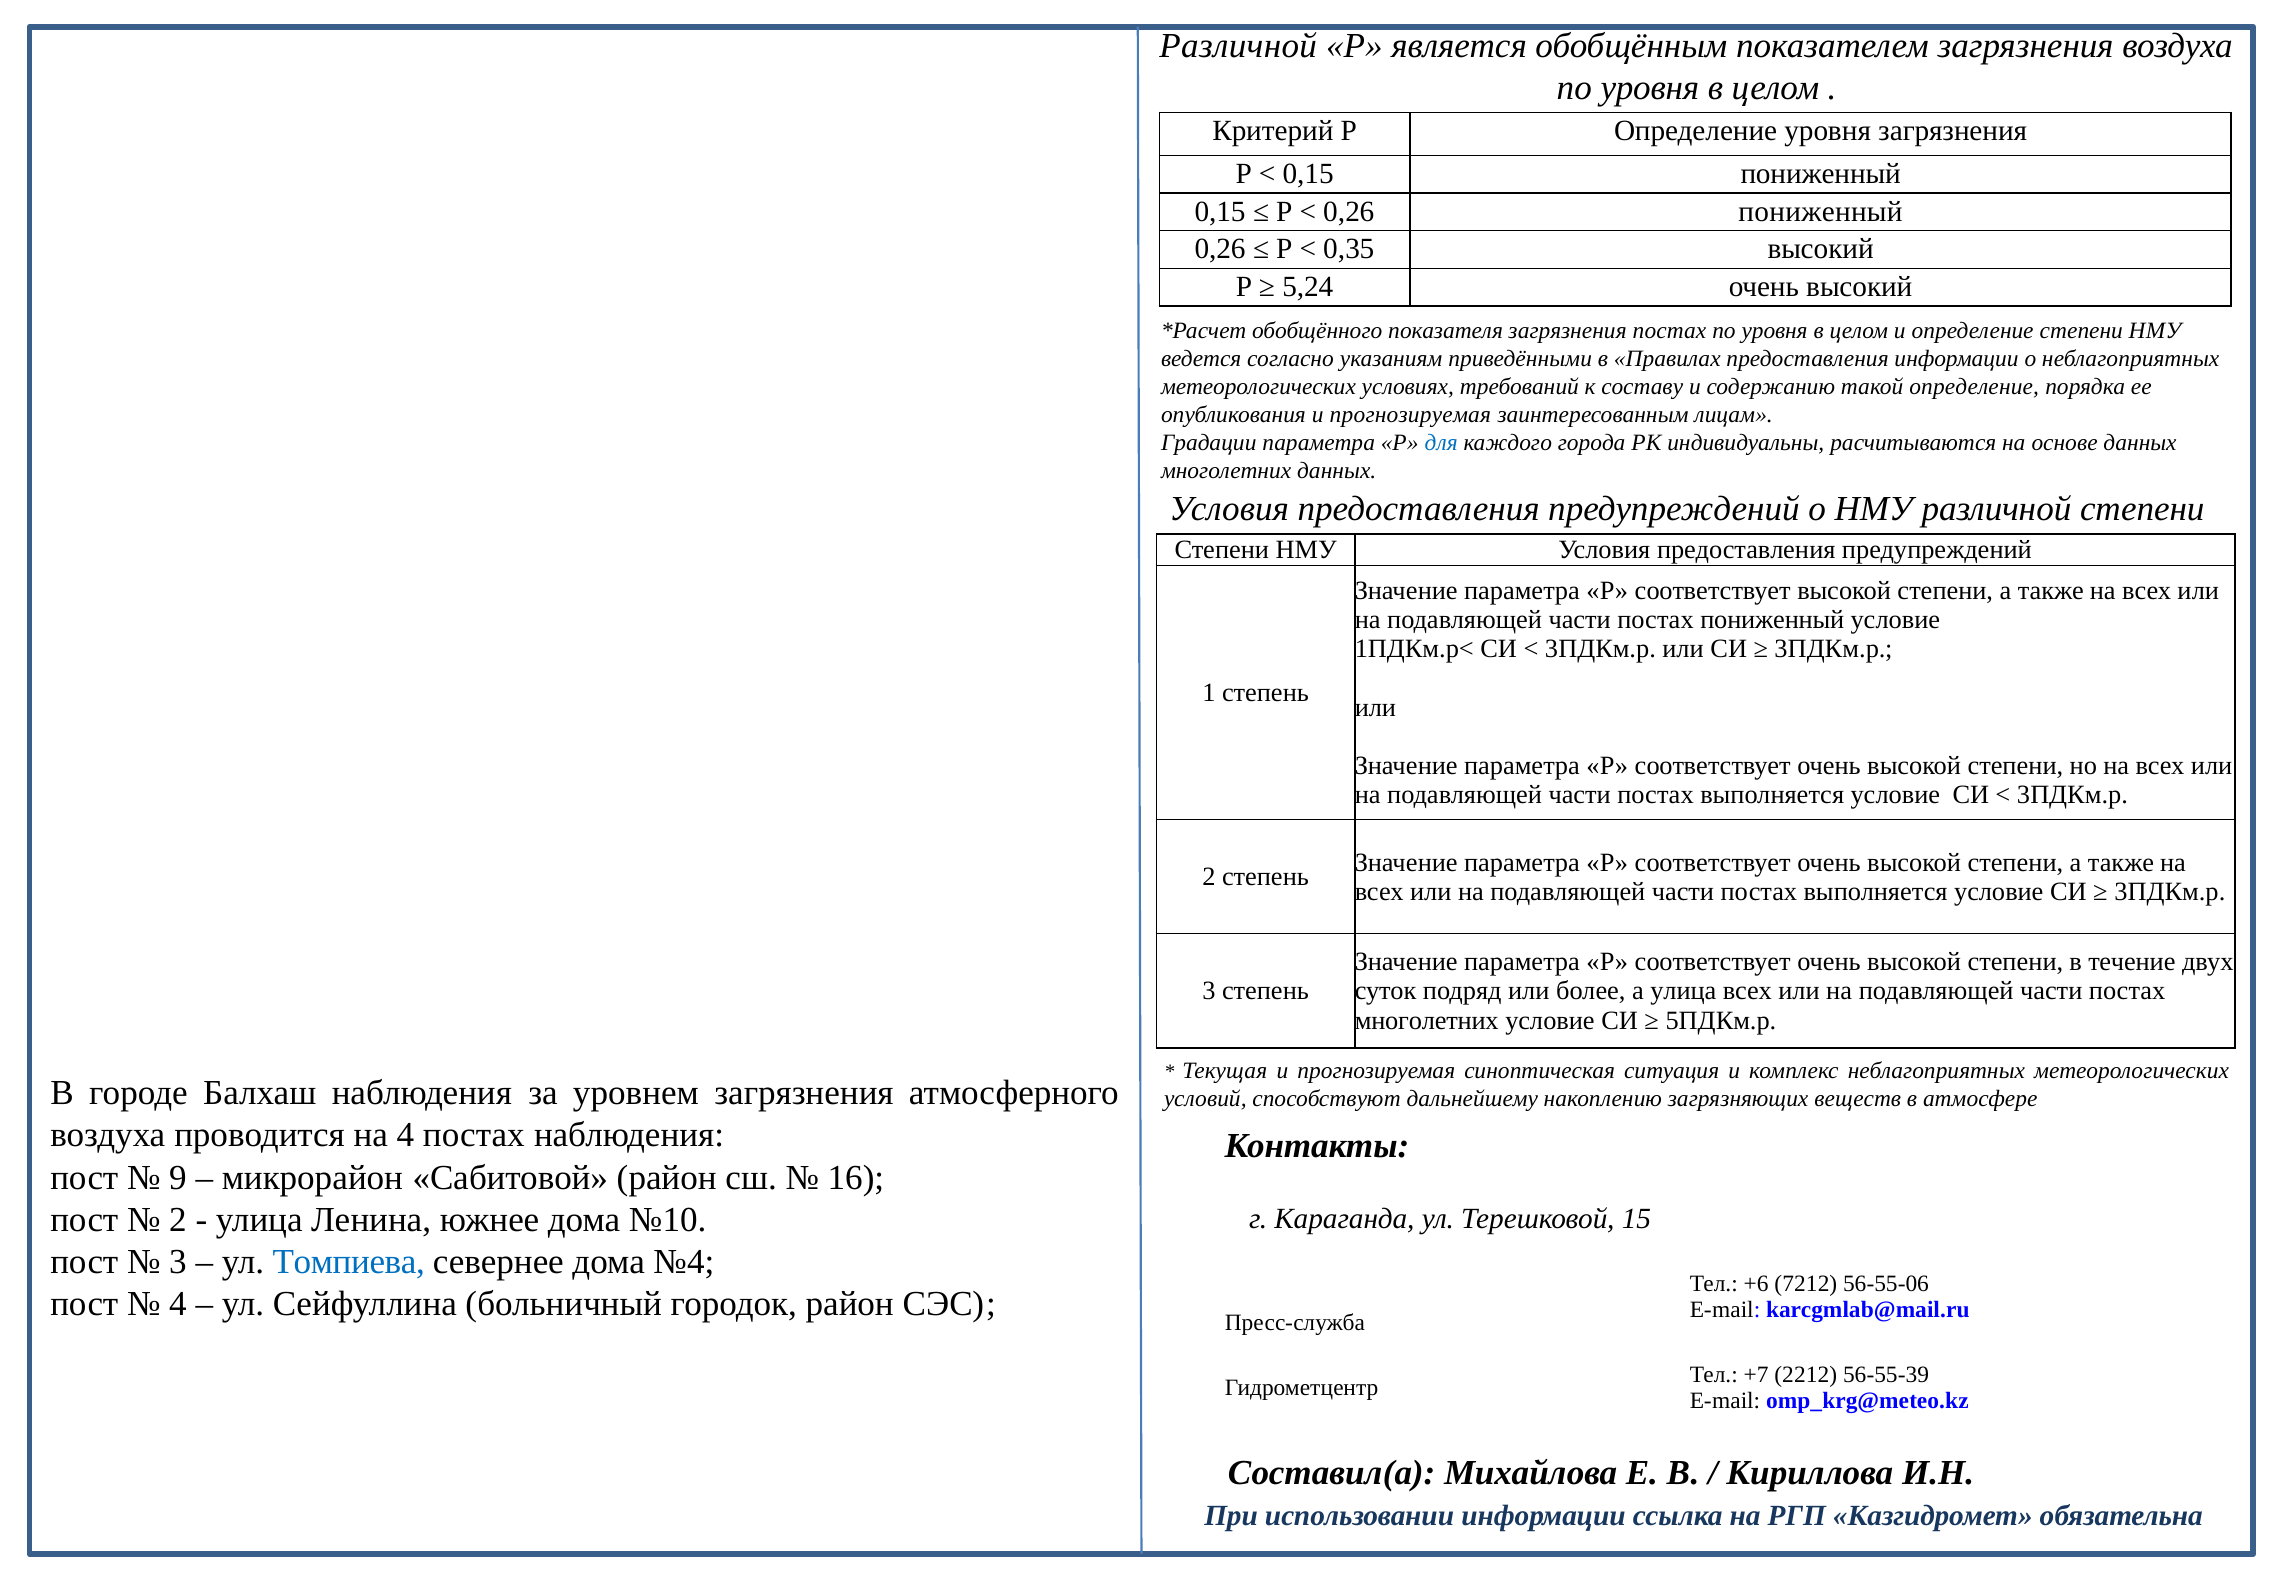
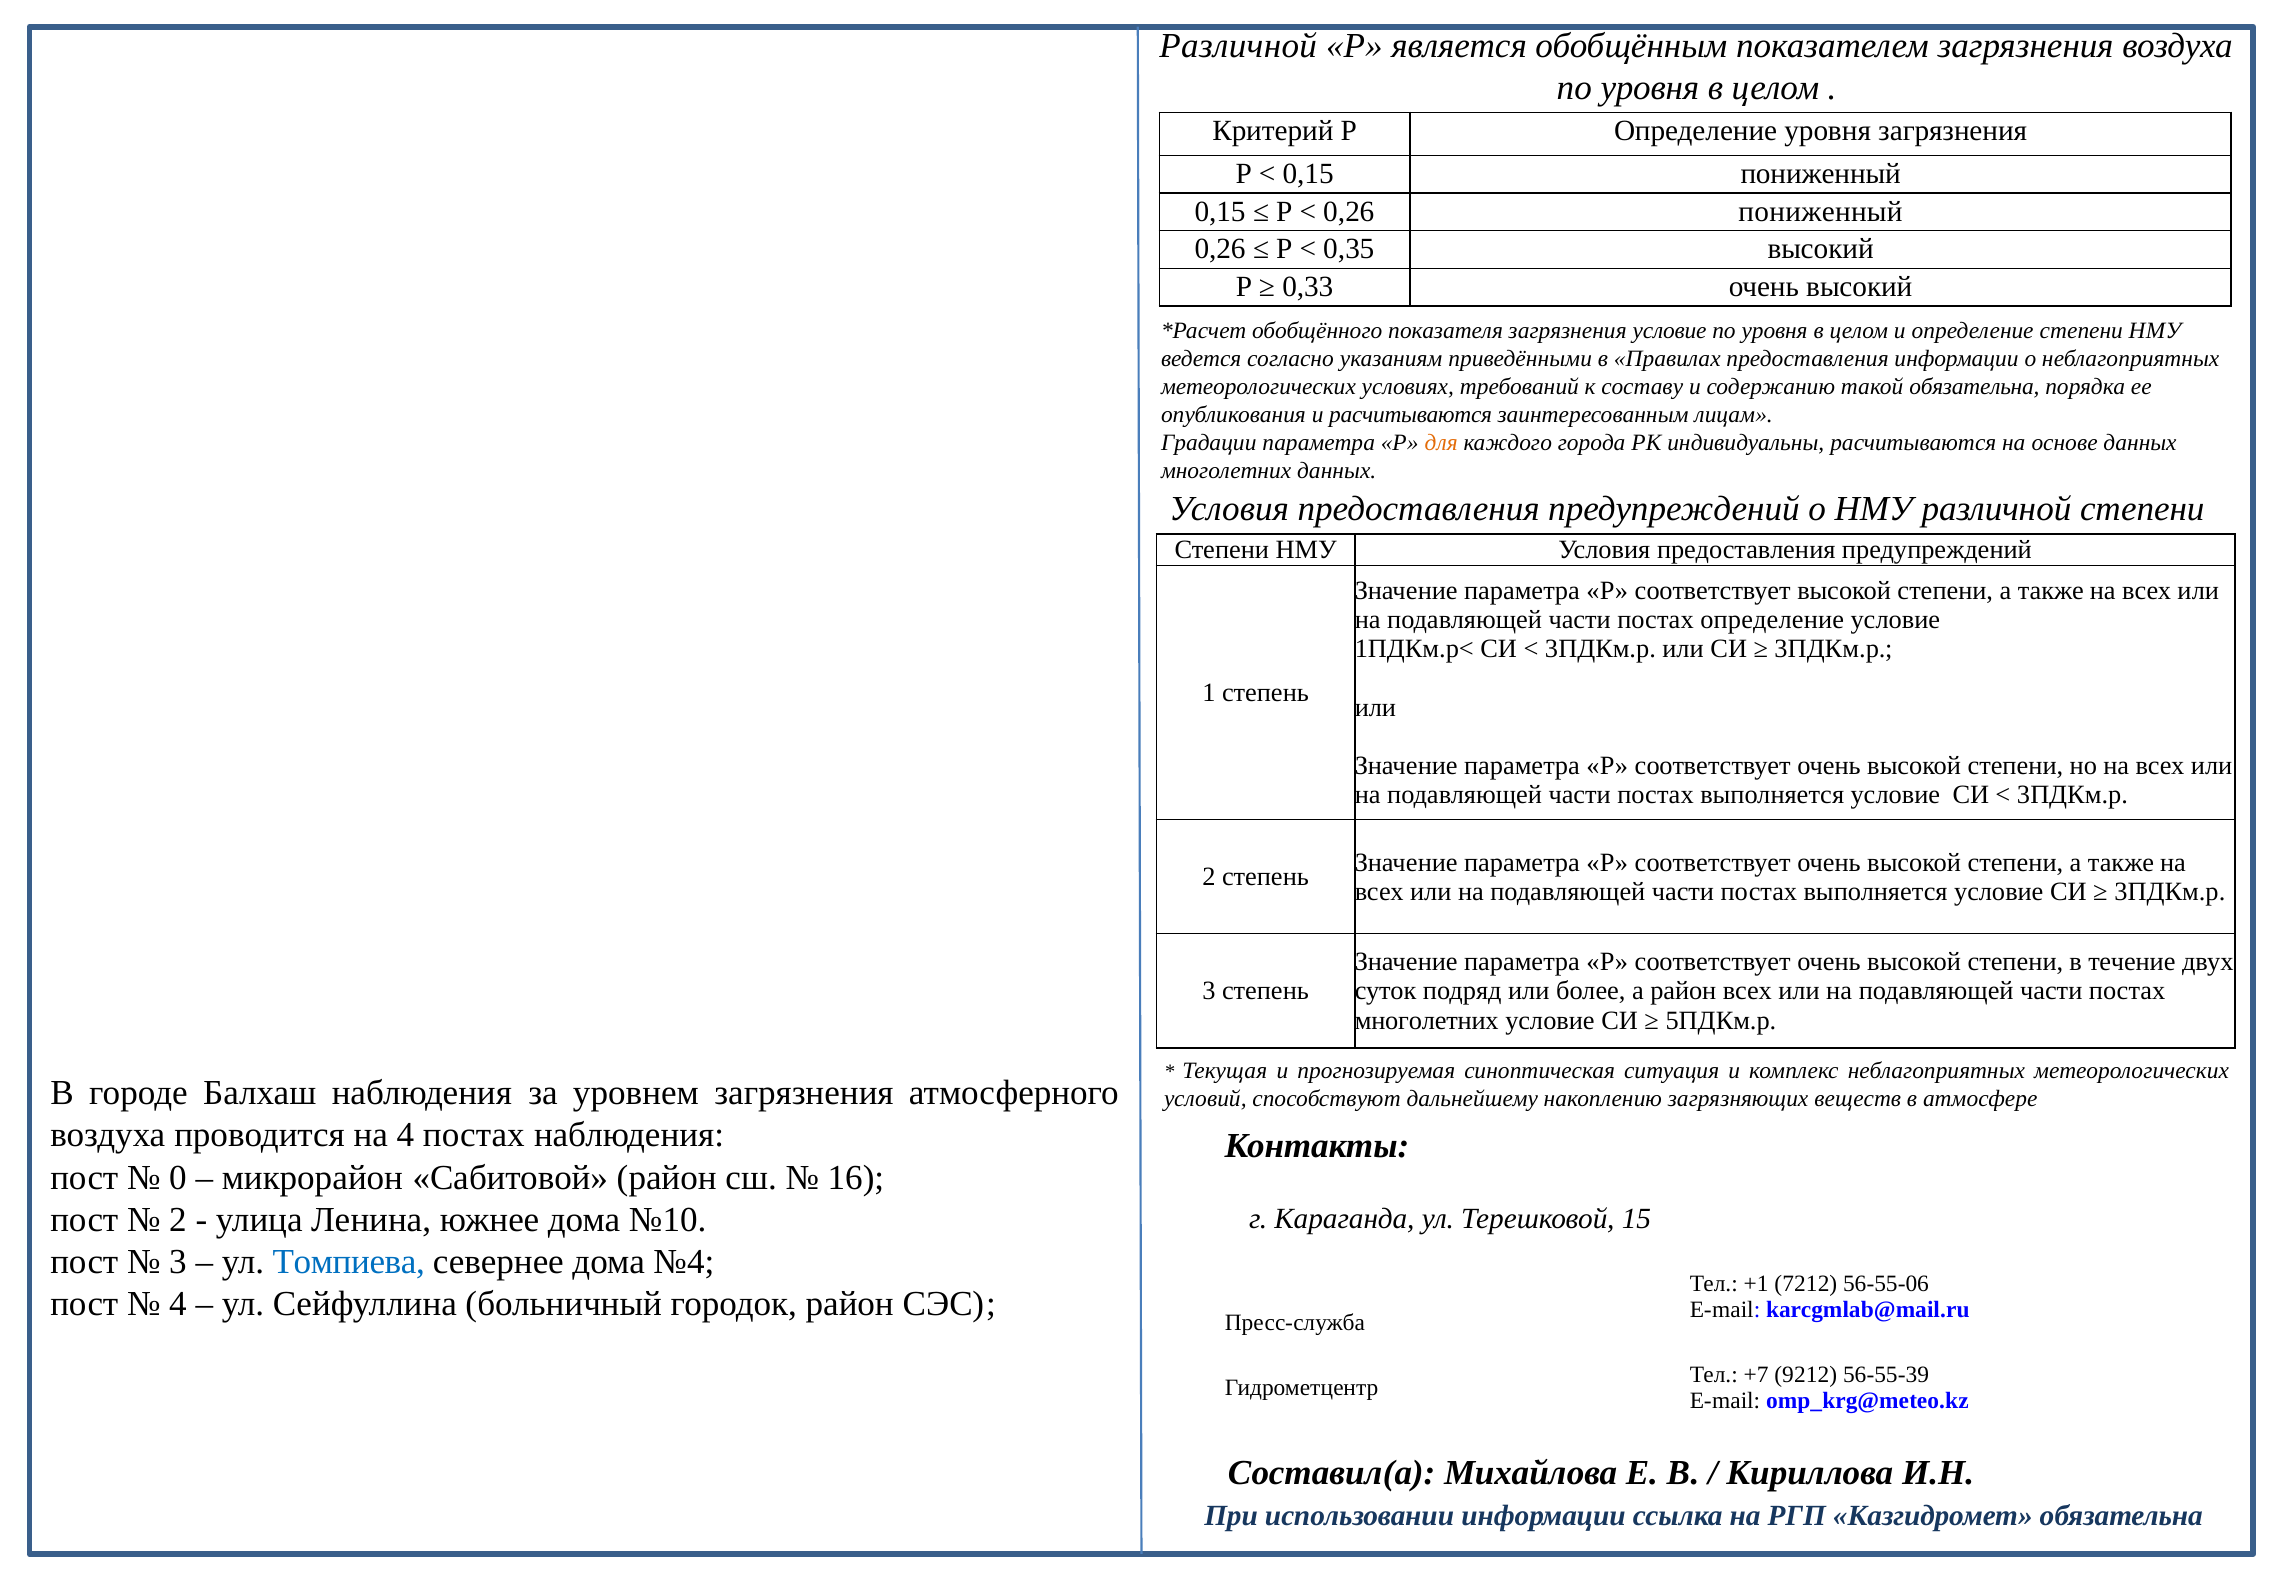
5,24: 5,24 -> 0,33 (1308, 287)
загрязнения постах: постах -> условие (1670, 330)
такой определение: определение -> обязательна (1974, 387)
опубликования и прогнозируемая: прогнозируемая -> расчитываются (1411, 415)
для colour: blue -> orange (1441, 443)
постах пониженный: пониженный -> определение (1772, 620)
а улица: улица -> район (1683, 991)
9: 9 -> 0 (178, 1177)
+6: +6 -> +1 (1756, 1283)
2212: 2212 -> 9212 (1806, 1375)
